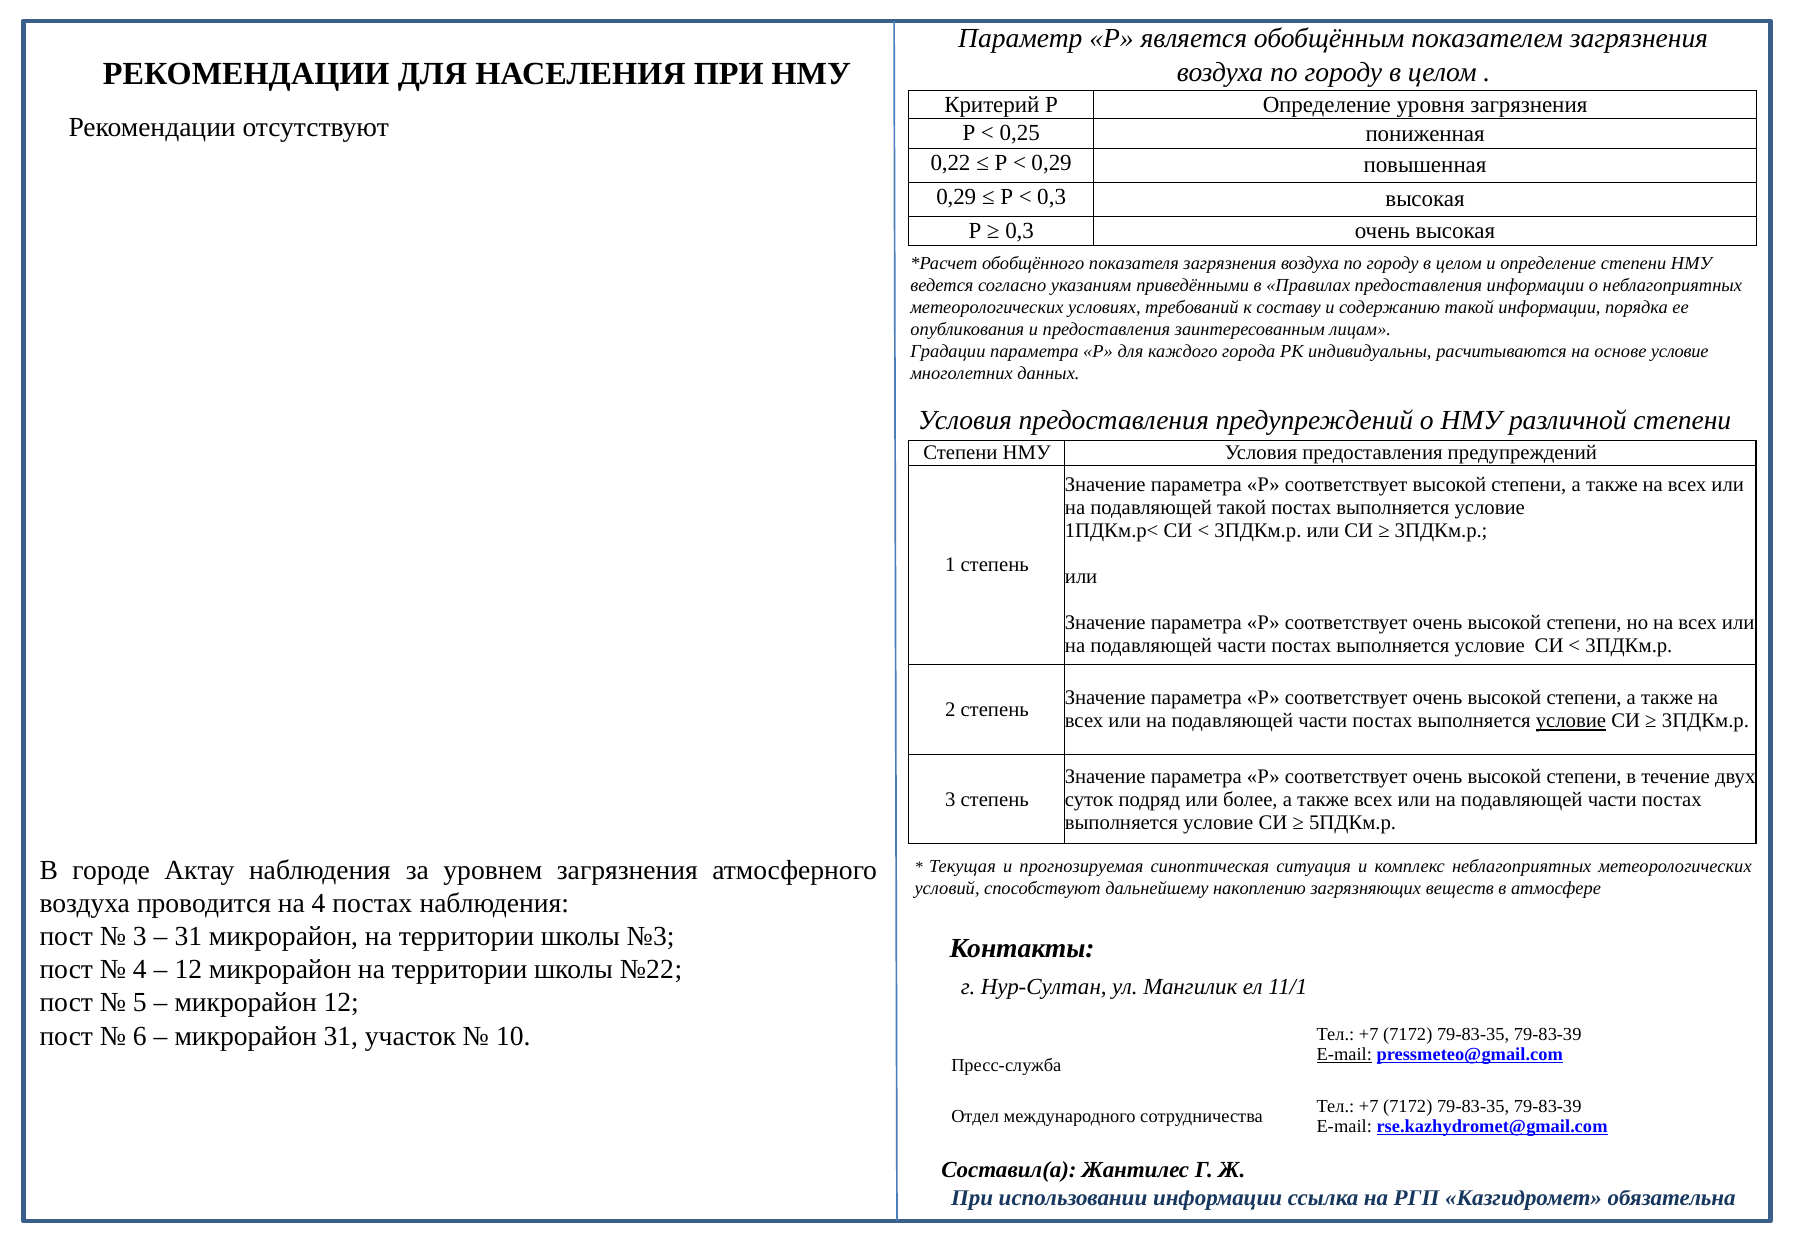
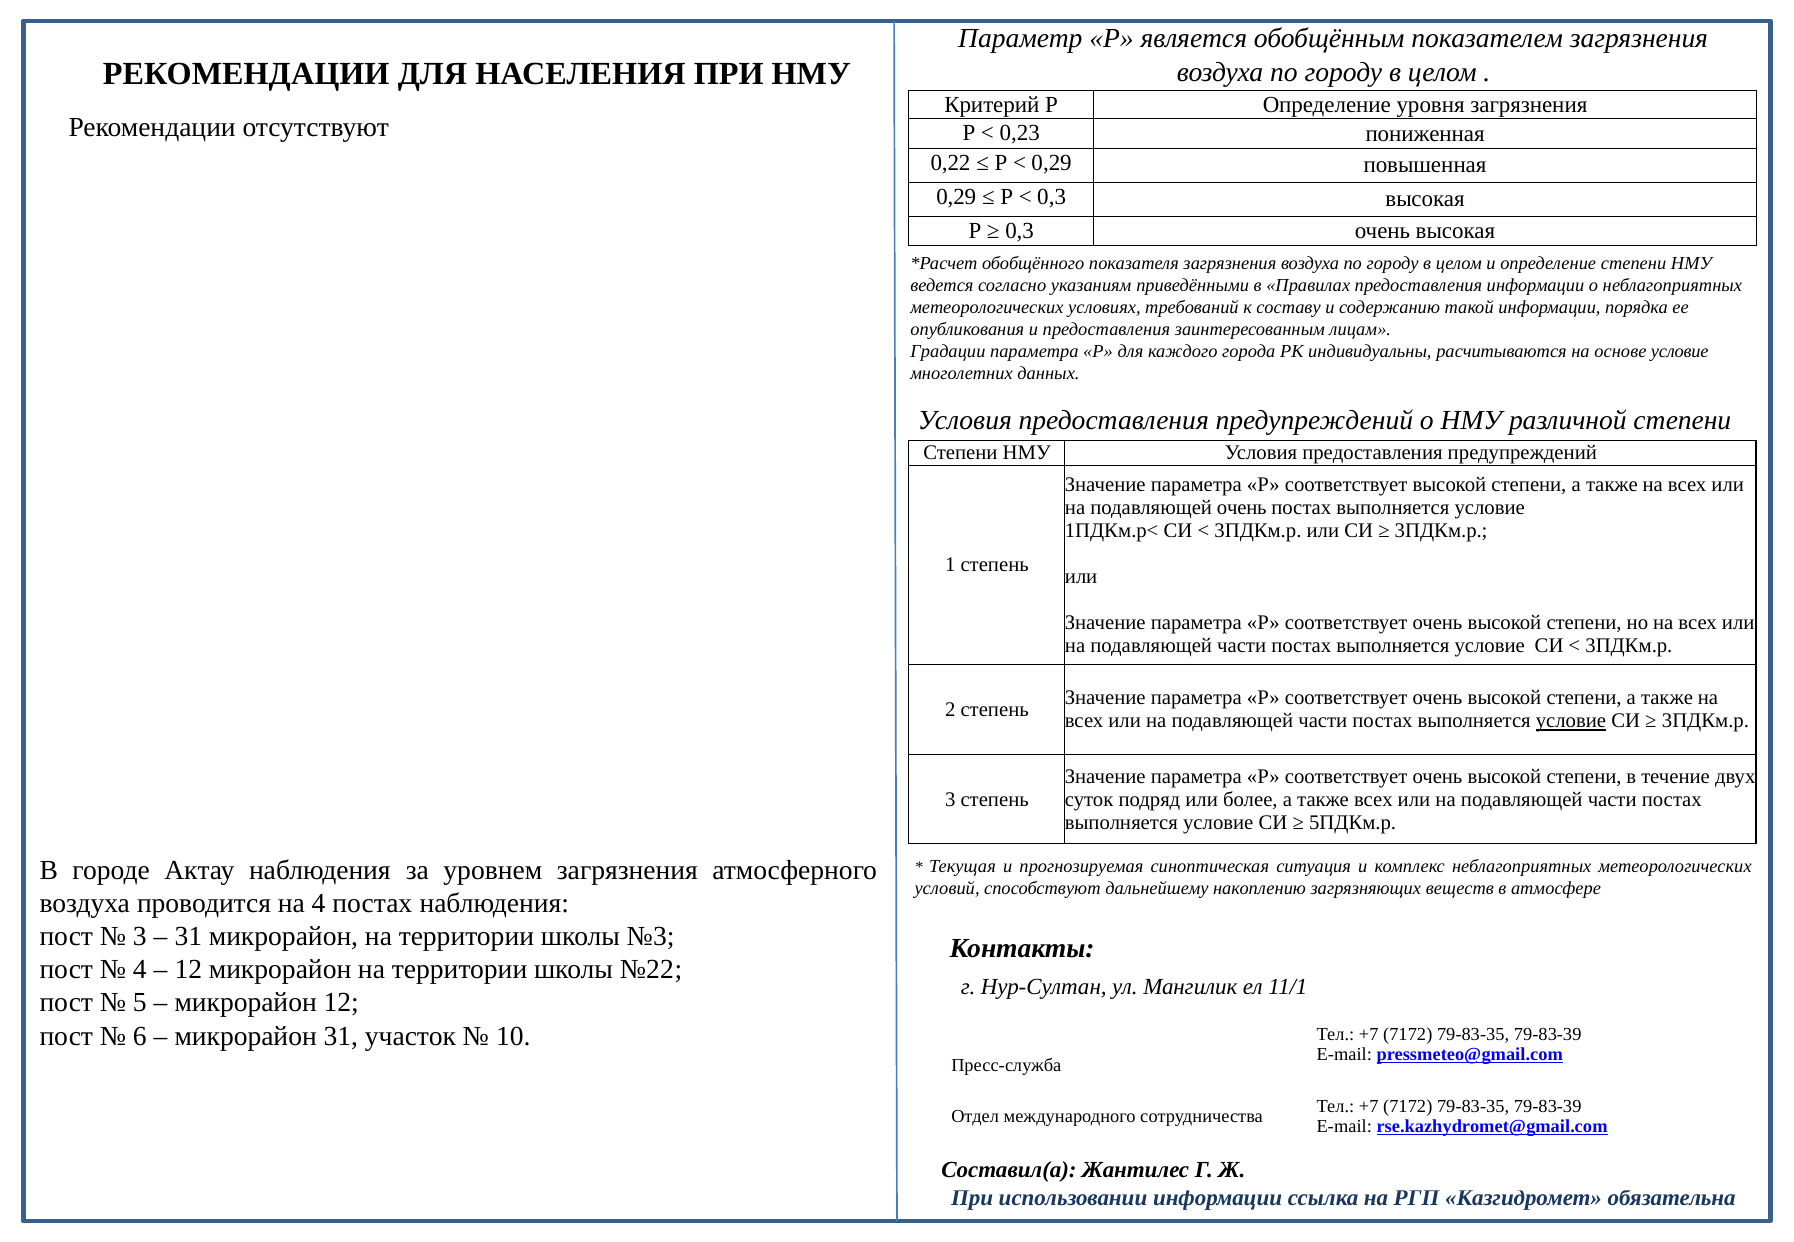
0,25: 0,25 -> 0,23 (1020, 133)
подавляющей такой: такой -> очень (1242, 508)
E-mail underline: present -> none (1344, 1055)
